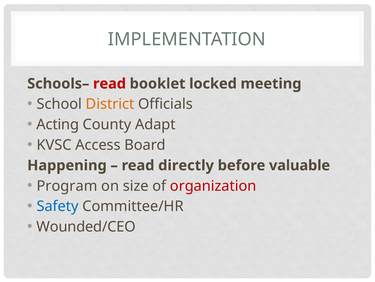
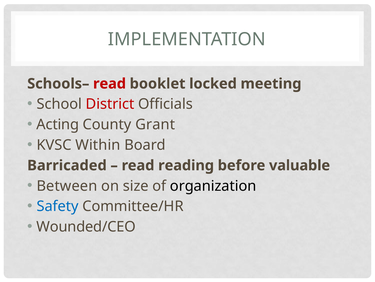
District colour: orange -> red (110, 104)
Adapt: Adapt -> Grant (155, 124)
Access: Access -> Within (98, 145)
Happening: Happening -> Barricaded (67, 165)
directly: directly -> reading (186, 165)
Program: Program -> Between (67, 185)
organization colour: red -> black (213, 185)
